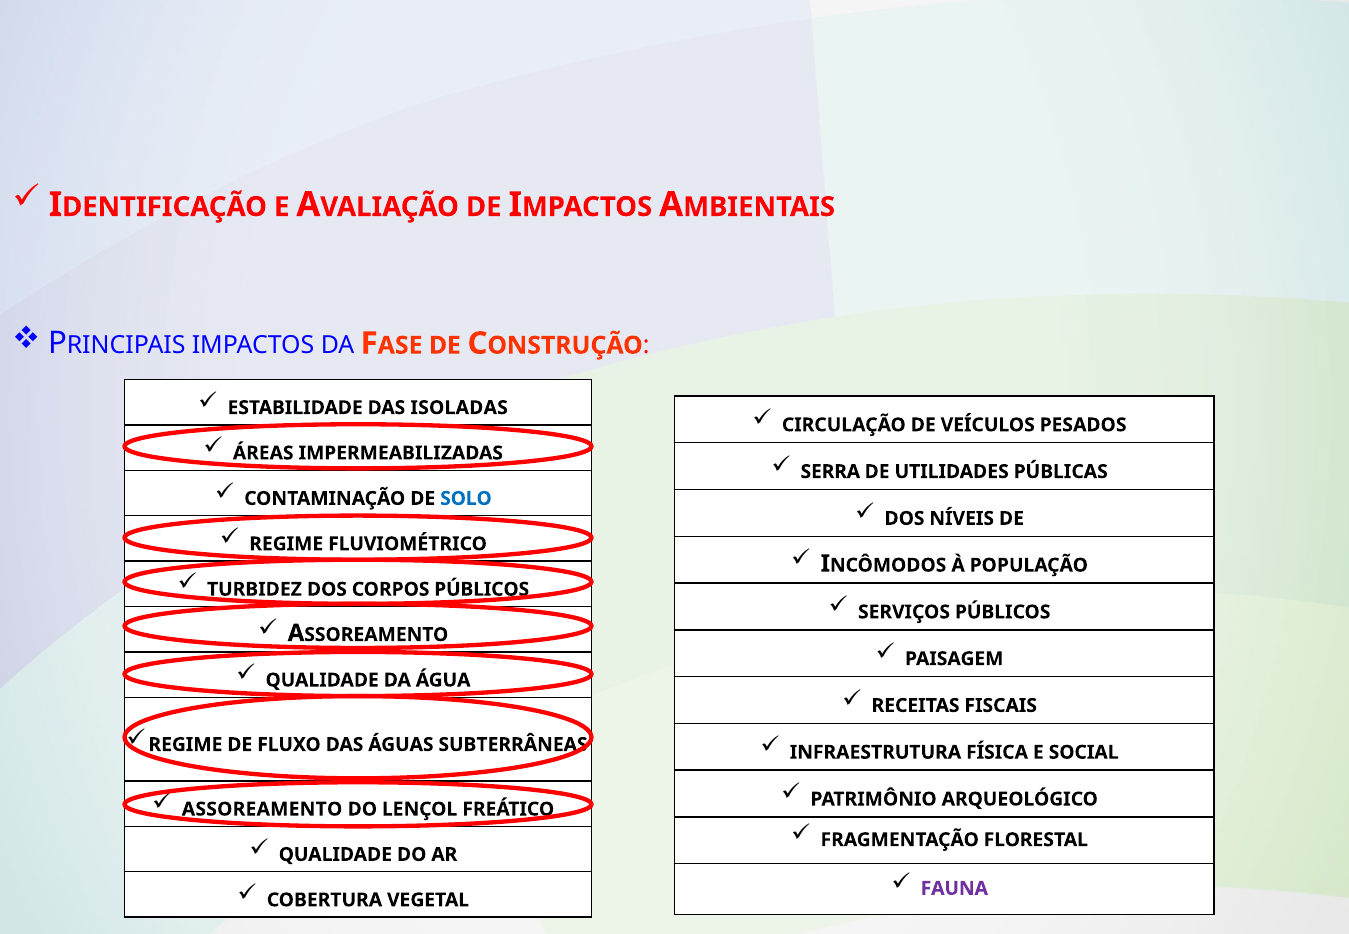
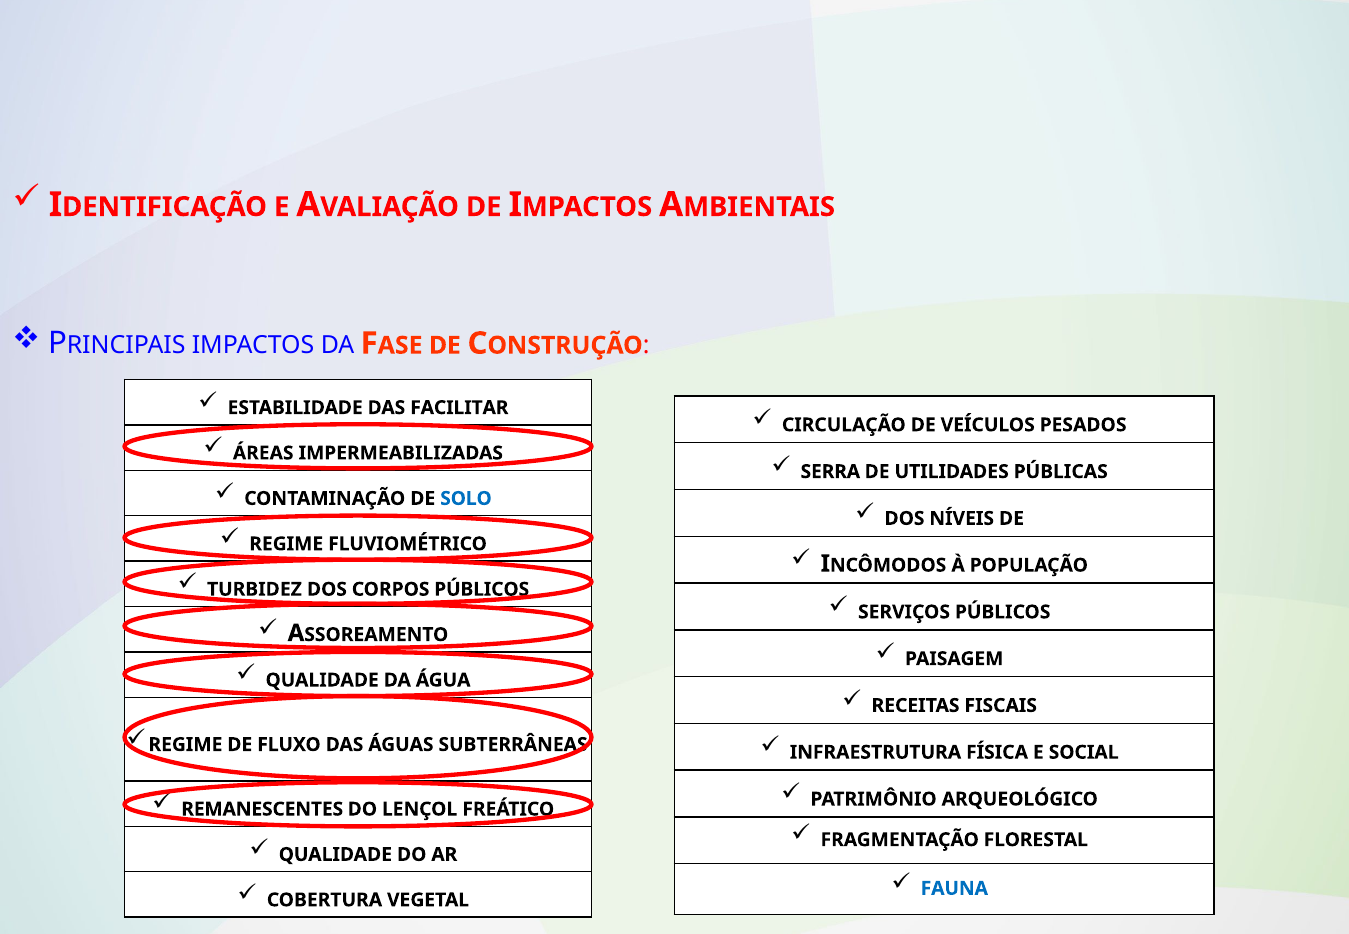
ISOLADAS: ISOLADAS -> FACILITAR (459, 408)
ASSOREAMENTO: ASSOREAMENTO -> REMANESCENTES (262, 809)
FAUNA colour: purple -> blue (954, 888)
